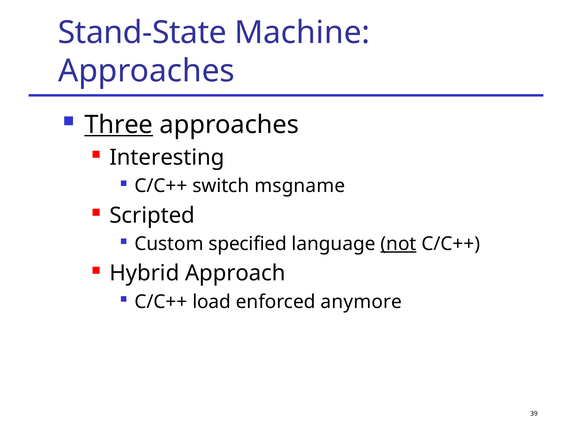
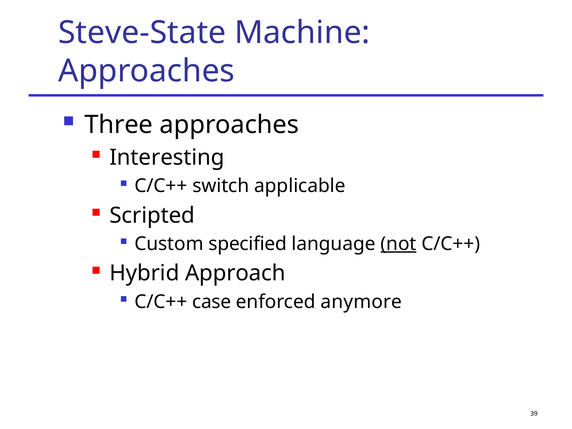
Stand-State: Stand-State -> Steve-State (142, 33)
Three underline: present -> none (119, 125)
msgname: msgname -> applicable (300, 186)
load: load -> case (212, 302)
